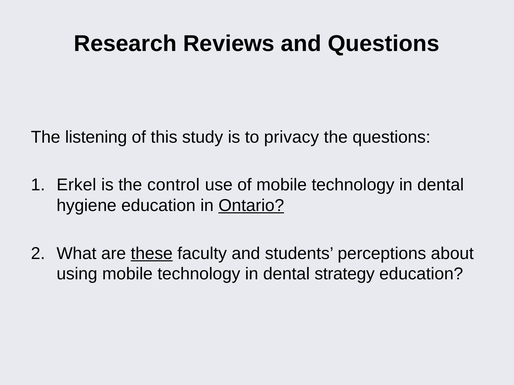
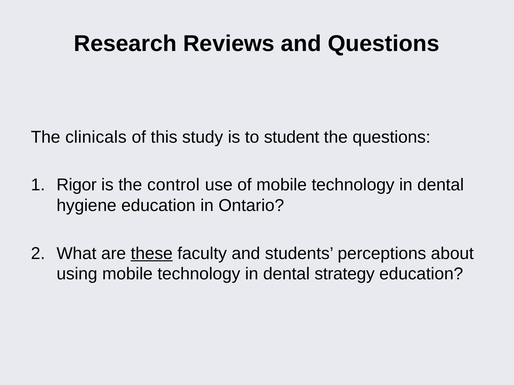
listening: listening -> clinicals (96, 137)
privacy: privacy -> student (292, 137)
Erkel: Erkel -> Rigor (77, 185)
Ontario underline: present -> none (251, 206)
